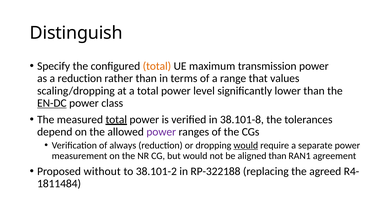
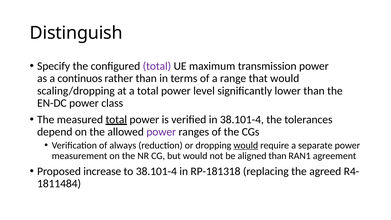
total colour: orange -> purple (157, 66)
a reduction: reduction -> continuos (80, 78)
that values: values -> would (285, 78)
EN-DC underline: present -> none (52, 103)
in 38.101-8: 38.101-8 -> 38.101-4 (242, 119)
without: without -> increase (102, 171)
to 38.101-2: 38.101-2 -> 38.101-4 (156, 171)
RP-322188: RP-322188 -> RP-181318 (215, 171)
